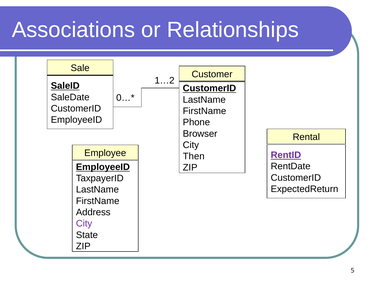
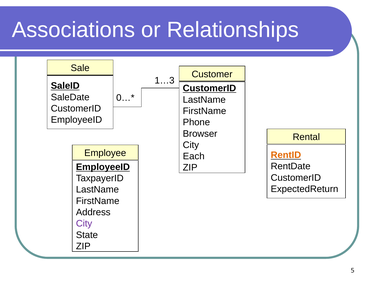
1…2: 1…2 -> 1…3 (165, 80)
RentID colour: purple -> orange (286, 155)
Then: Then -> Each (194, 156)
